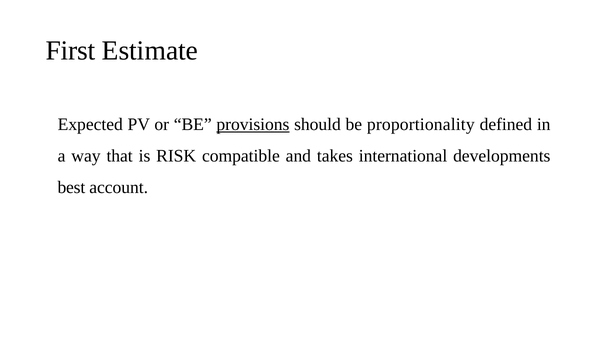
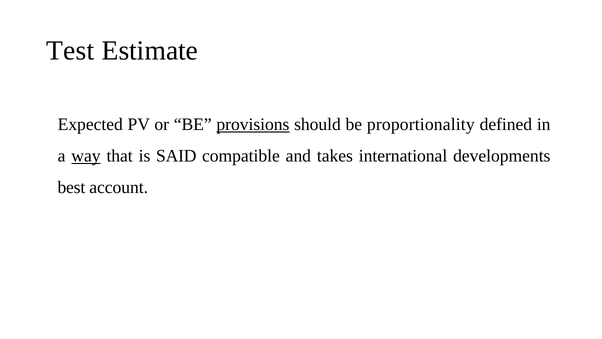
First: First -> Test (70, 51)
way underline: none -> present (86, 156)
RISK: RISK -> SAID (176, 156)
